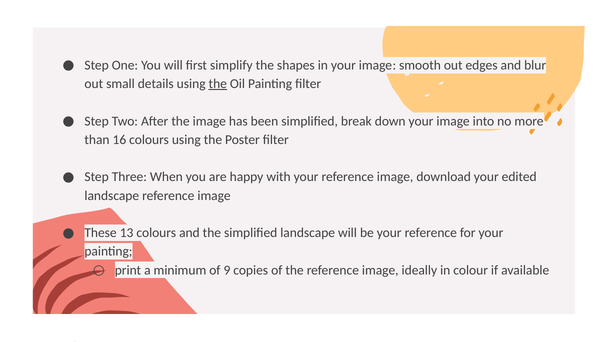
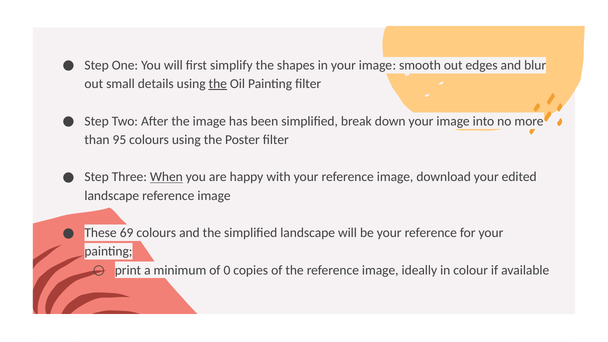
16: 16 -> 95 (119, 140)
When underline: none -> present (166, 177)
13: 13 -> 69 (127, 233)
9: 9 -> 0 (227, 270)
